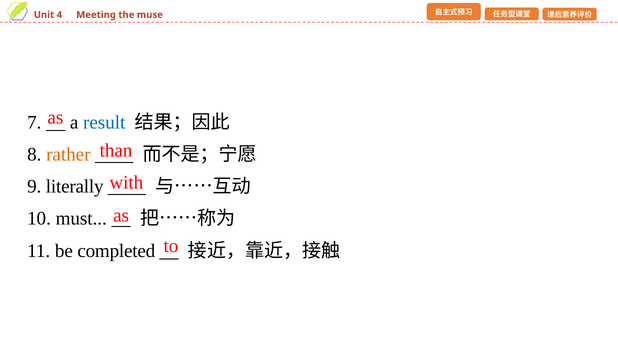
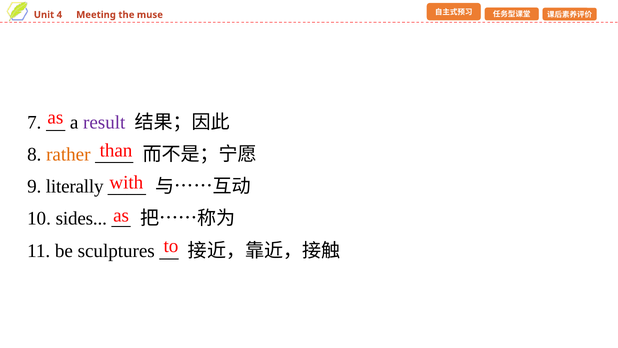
result colour: blue -> purple (104, 122)
must: must -> sides (81, 218)
completed: completed -> sculptures (116, 250)
